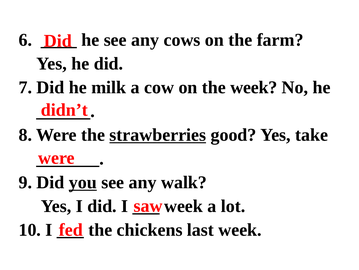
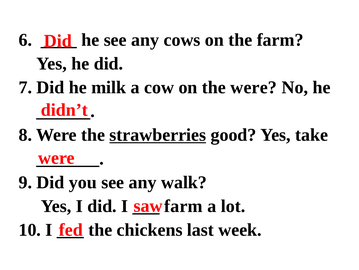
the week: week -> were (254, 87)
you underline: present -> none (83, 182)
week: week -> farm (183, 206)
